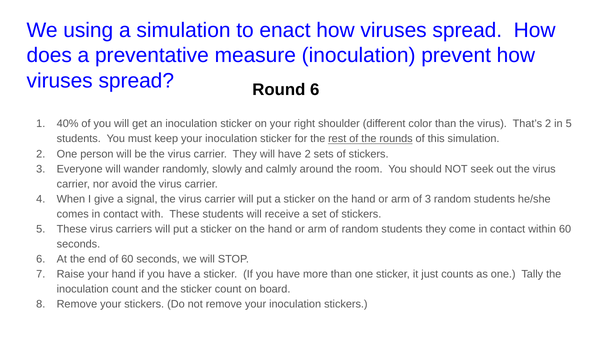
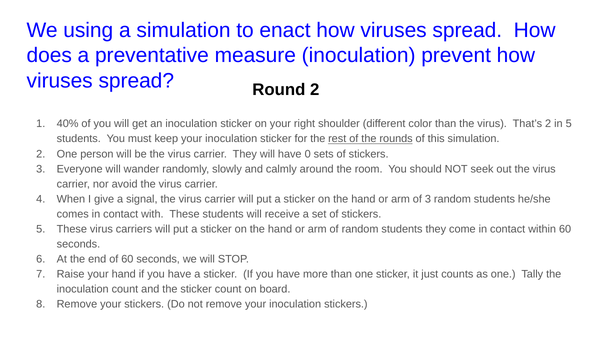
Round 6: 6 -> 2 (315, 90)
have 2: 2 -> 0 (308, 154)
